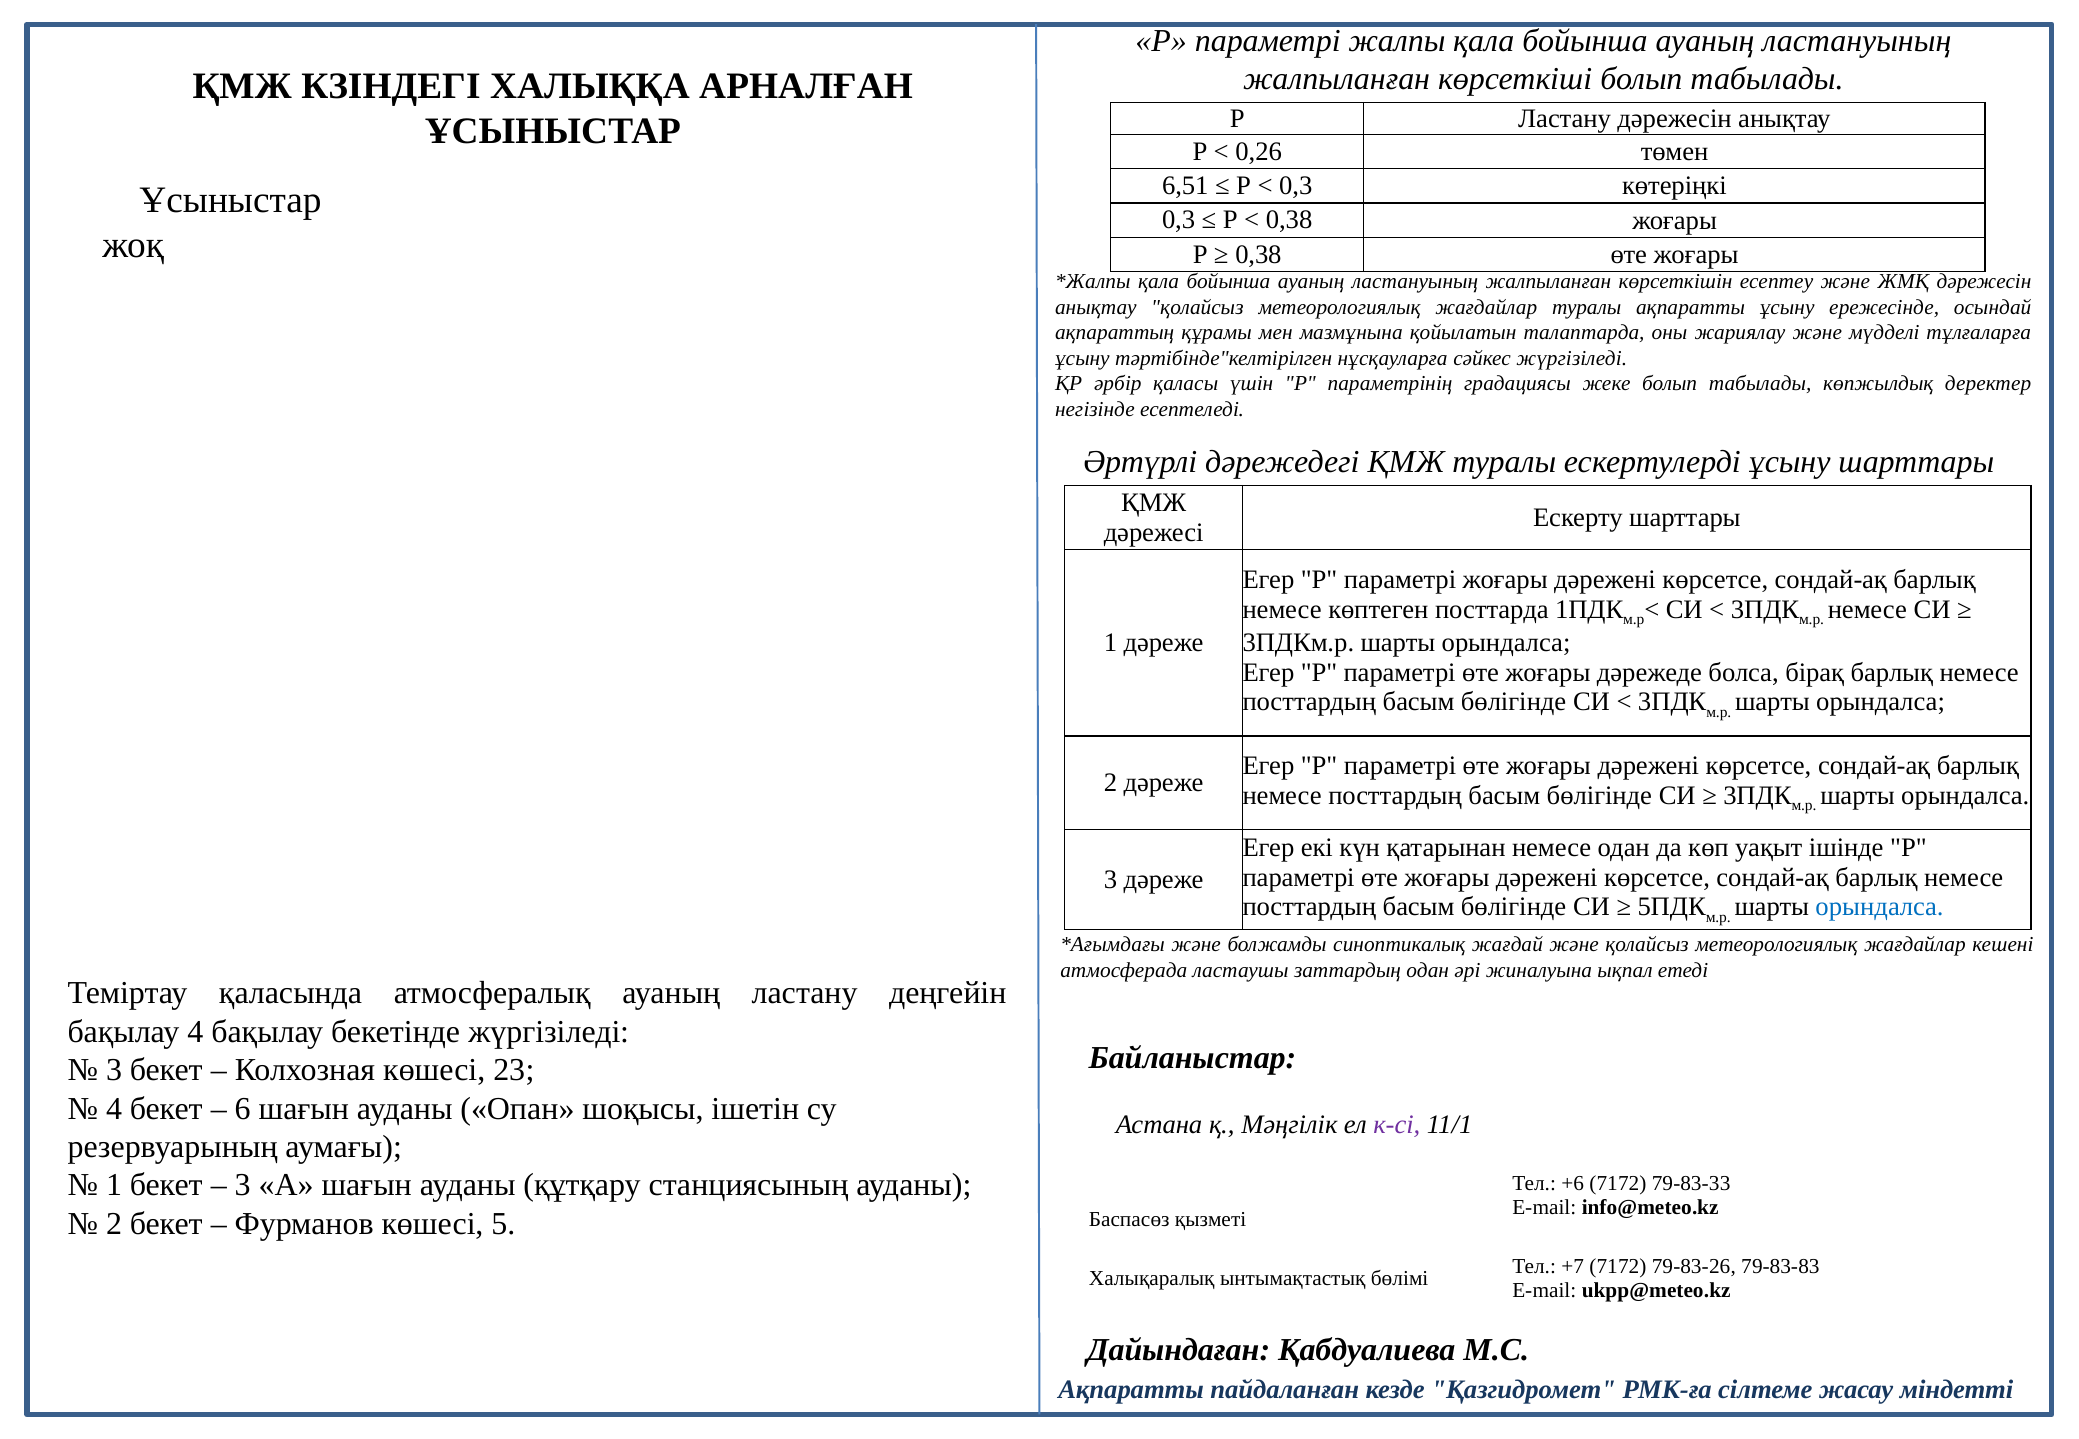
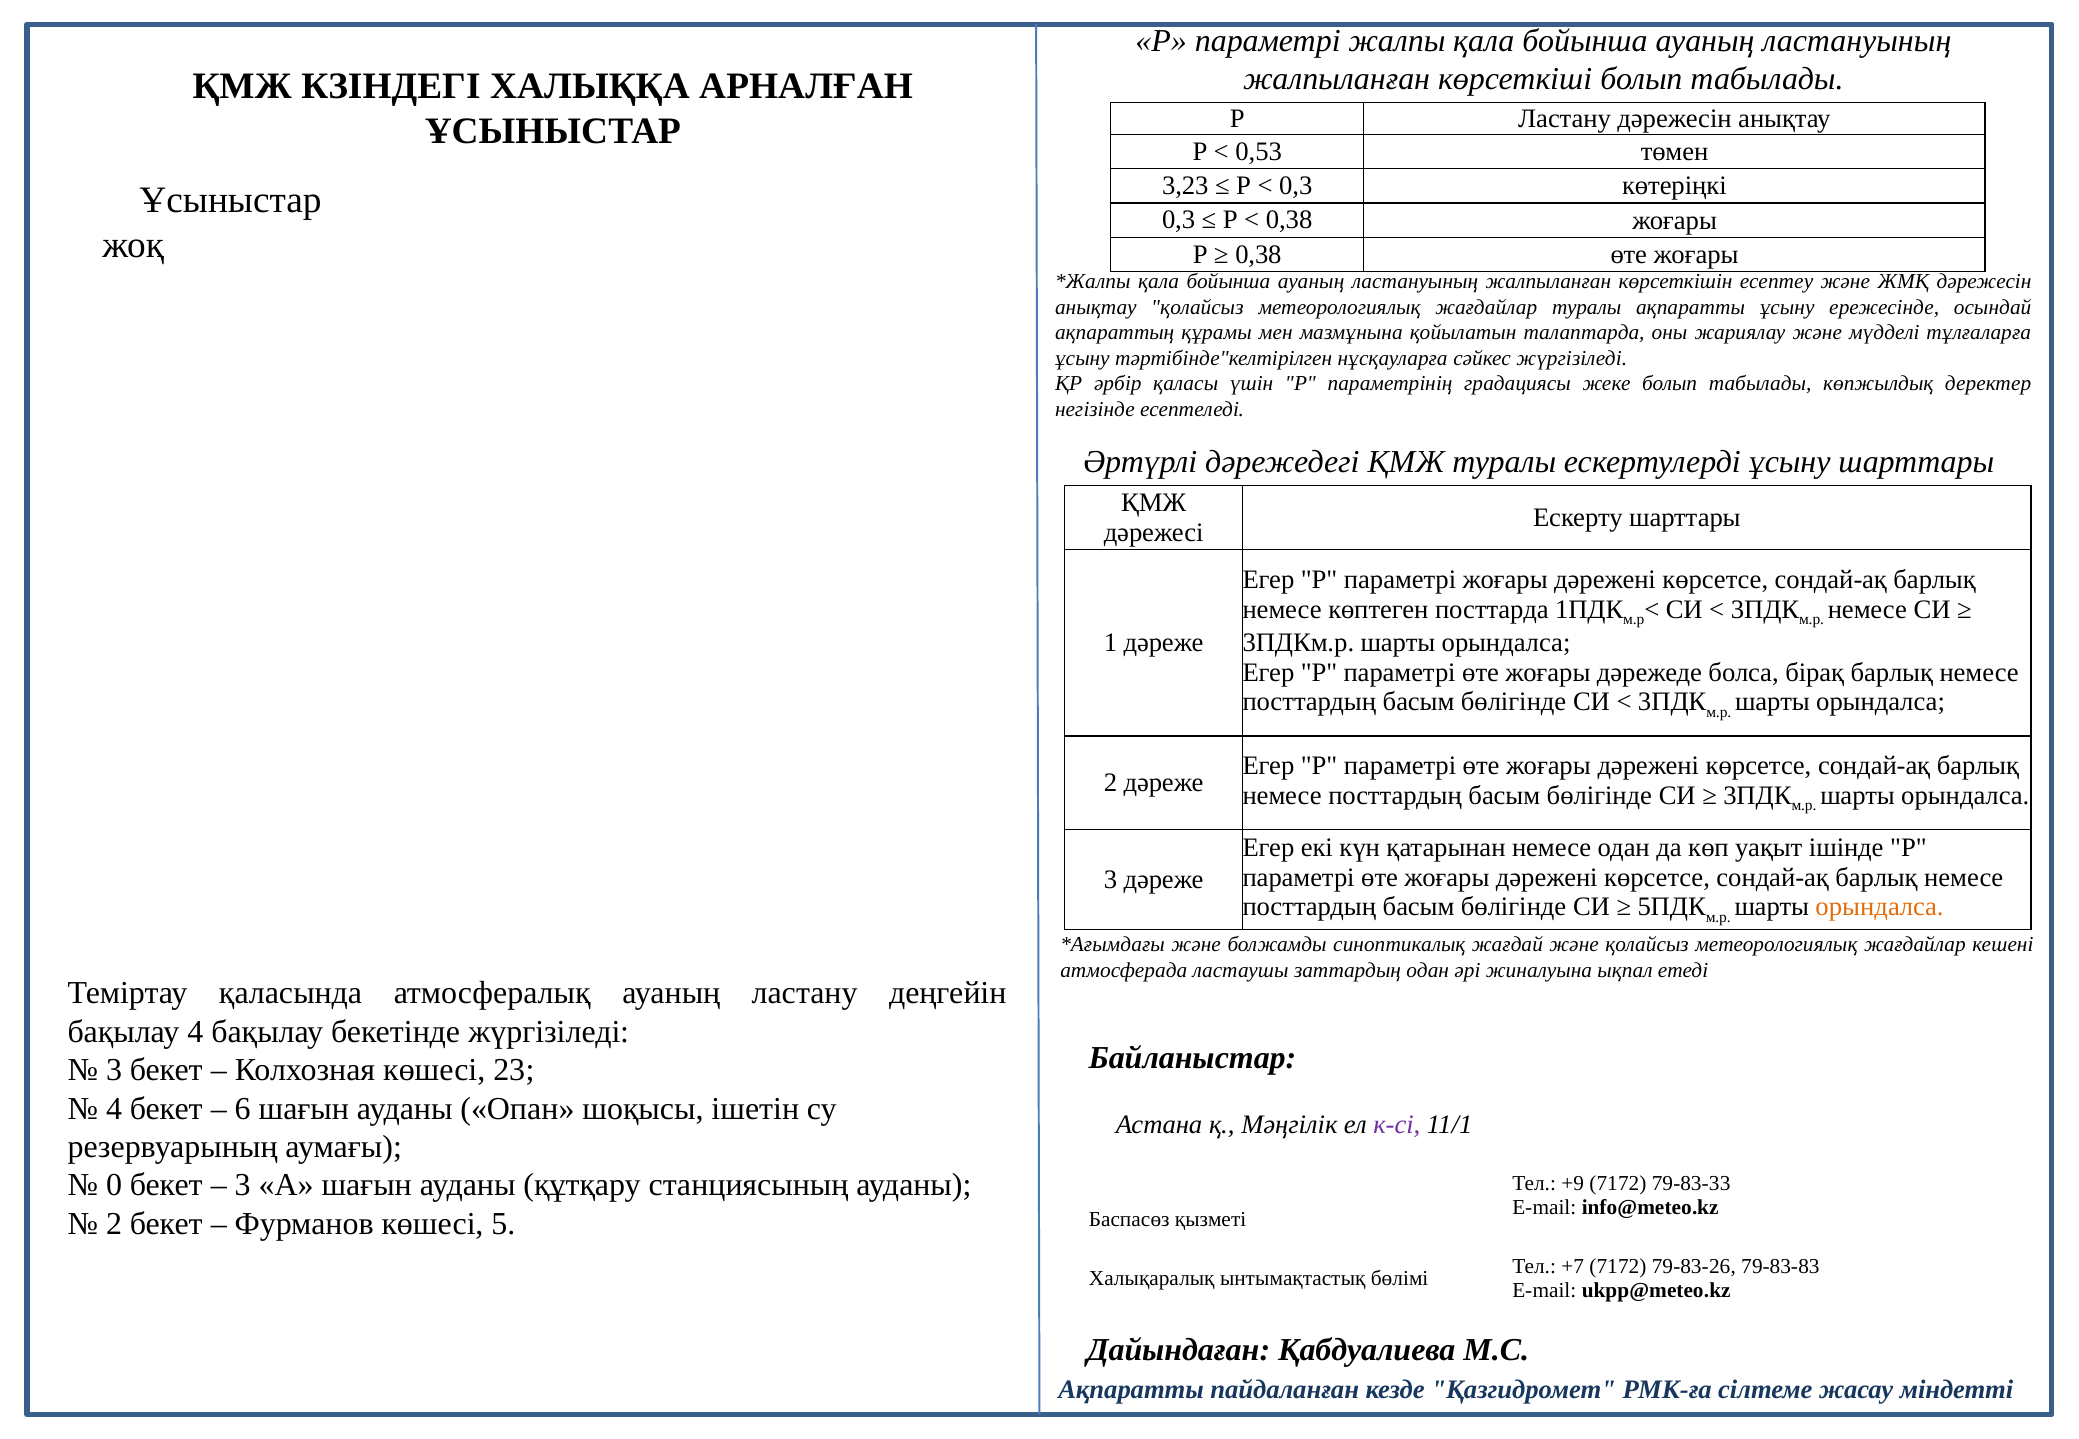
0,26: 0,26 -> 0,53 (1259, 151)
6,51: 6,51 -> 3,23 (1185, 186)
орындалса colour: blue -> orange (1880, 907)
1: 1 -> 0 (114, 1185)
+6: +6 -> +9 (1573, 1184)
